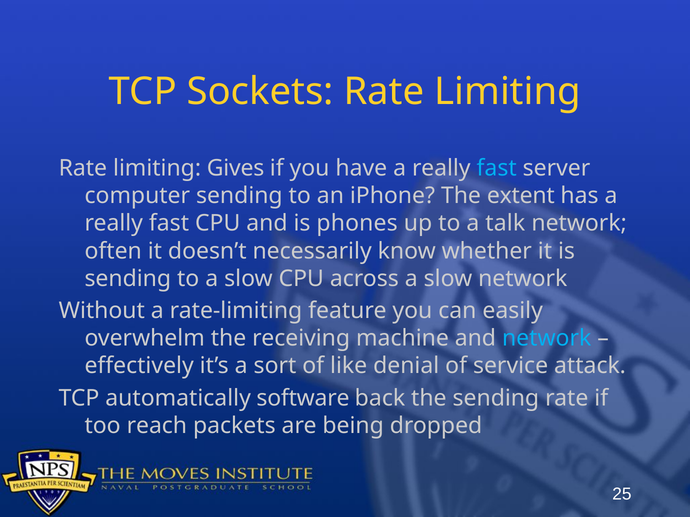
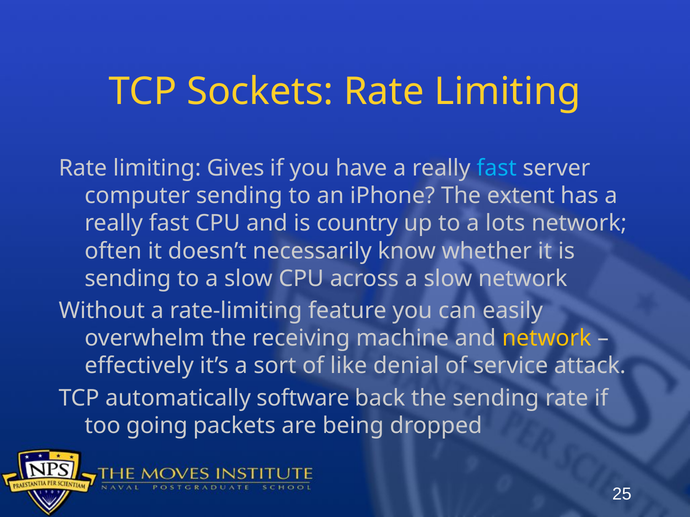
phones: phones -> country (357, 224)
talk: talk -> lots (505, 224)
network colour: light blue -> yellow (547, 339)
reach: reach -> going (157, 426)
